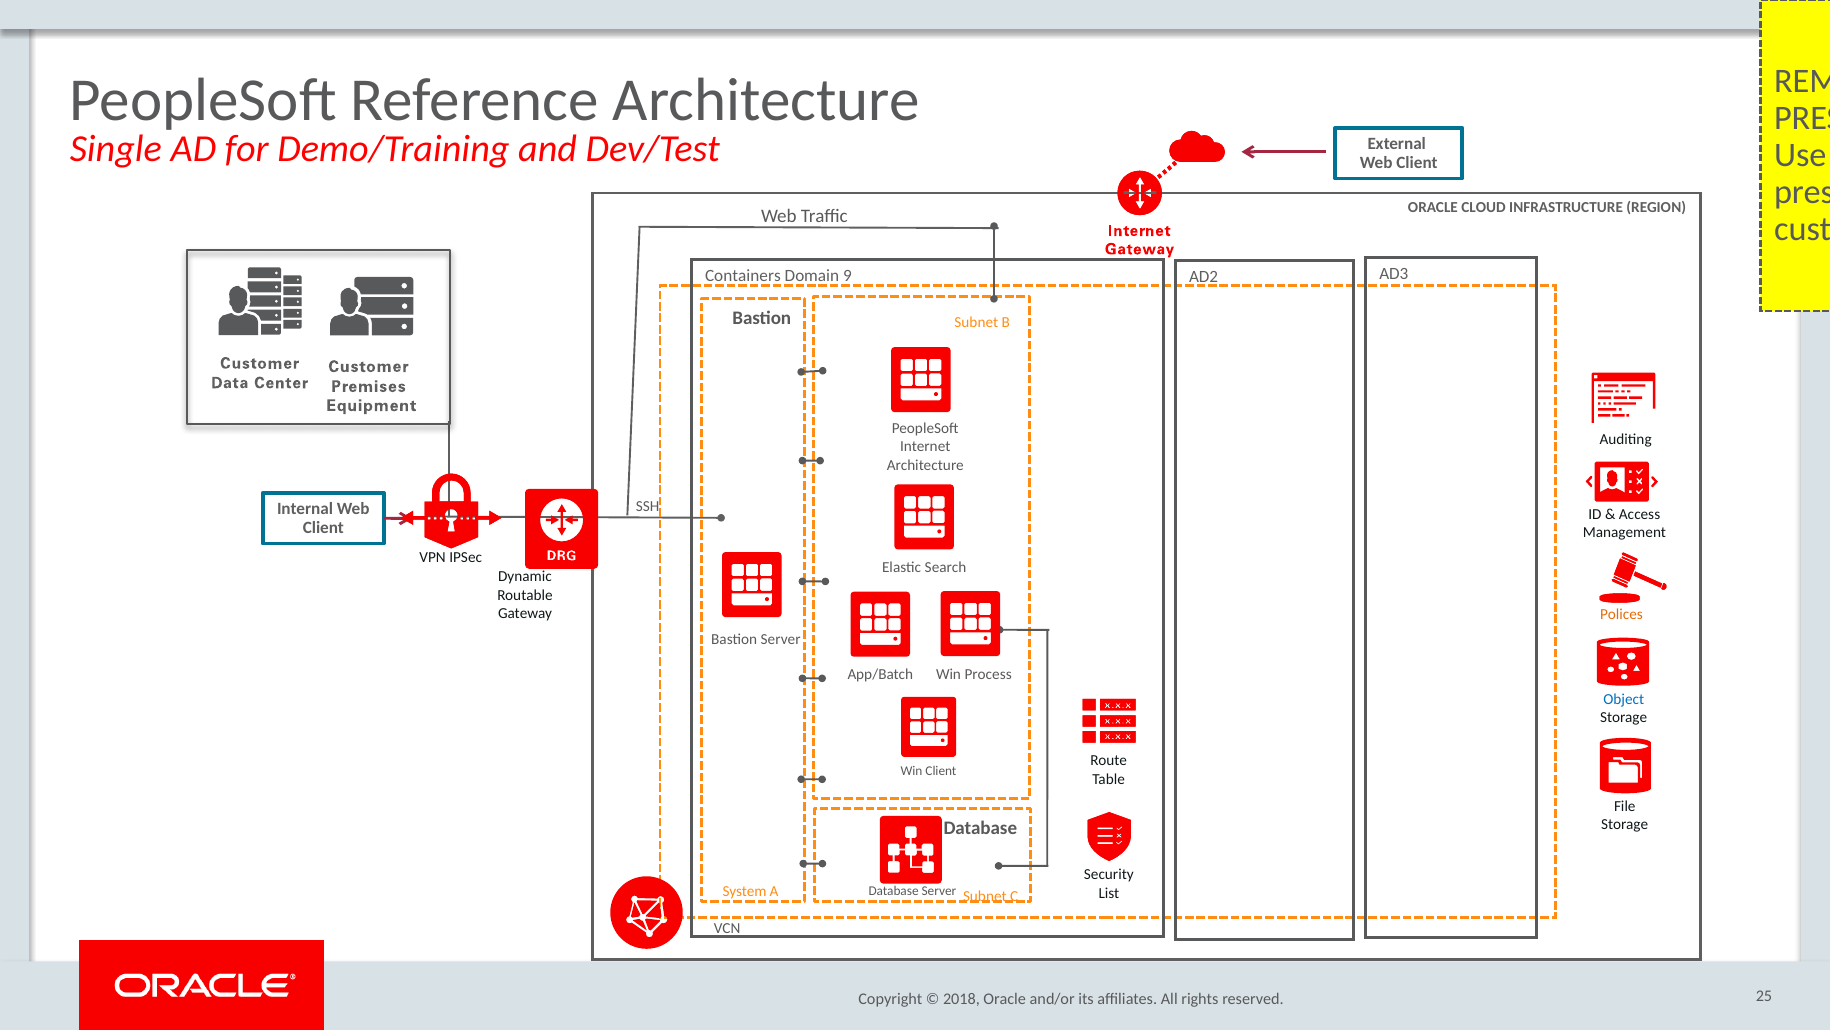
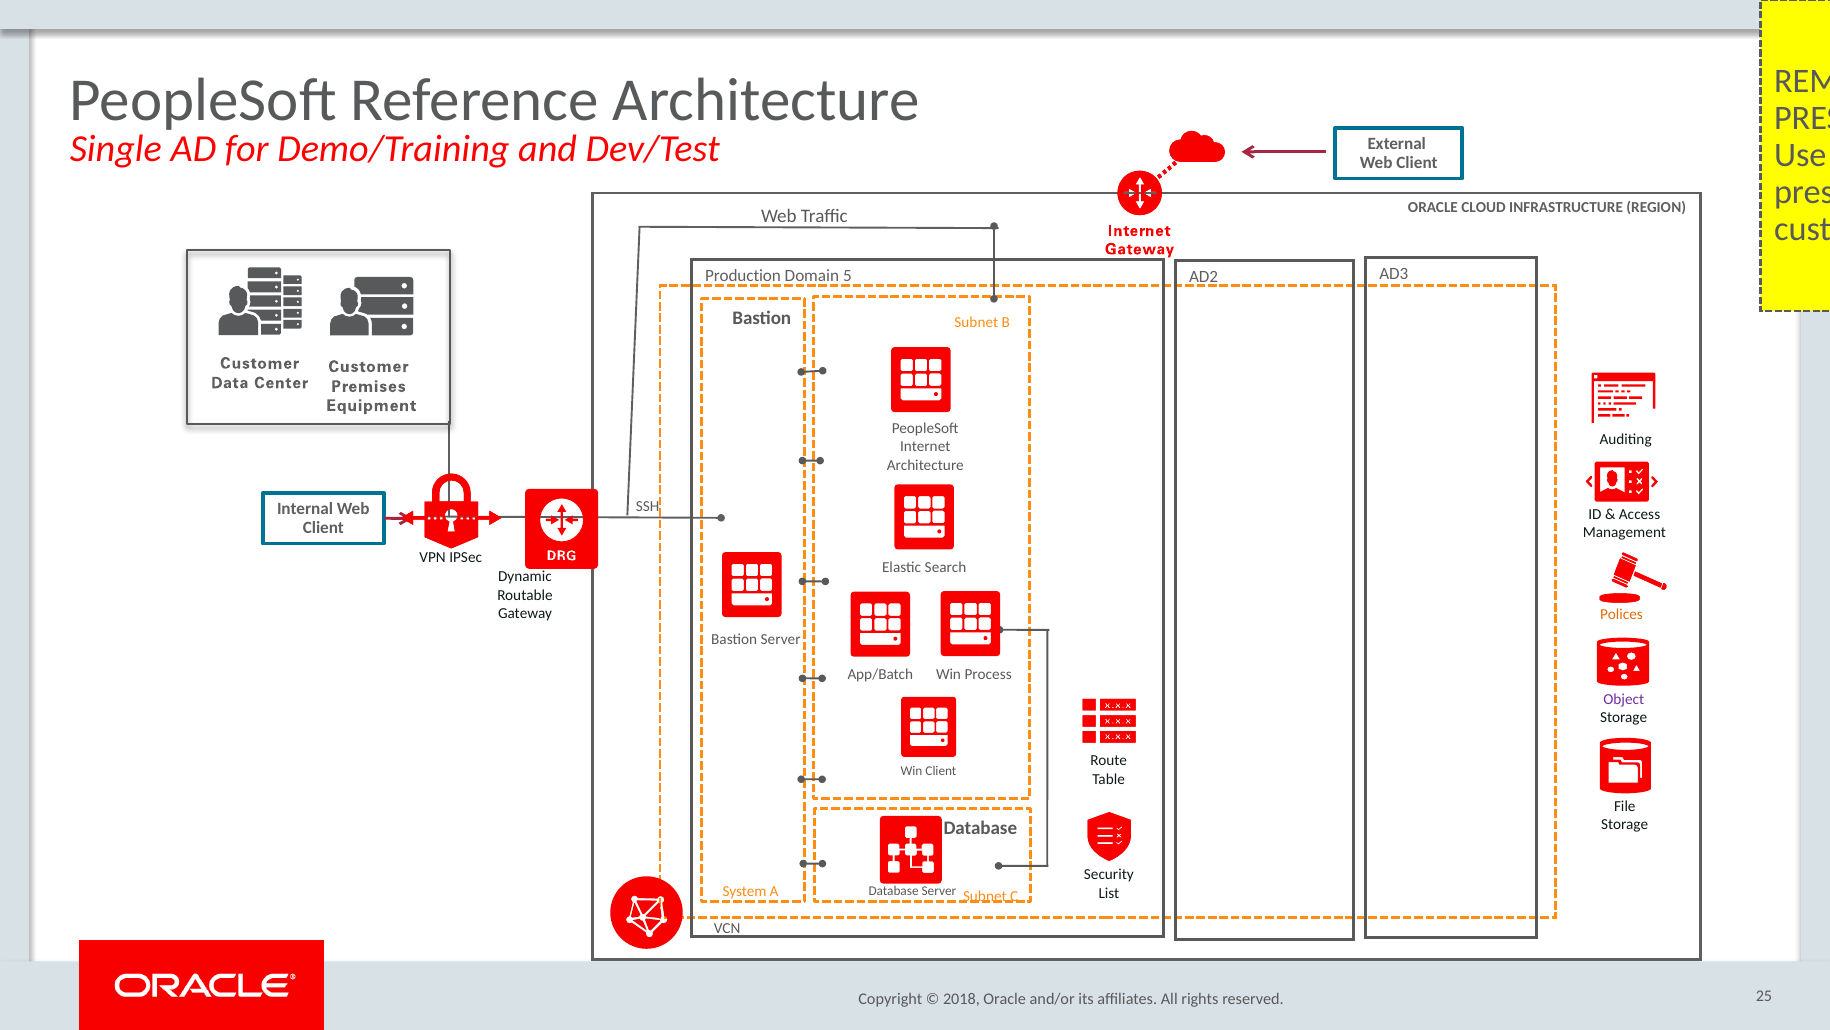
Containers: Containers -> Production (743, 275)
9: 9 -> 5 (847, 275)
Object colour: blue -> purple (1624, 699)
